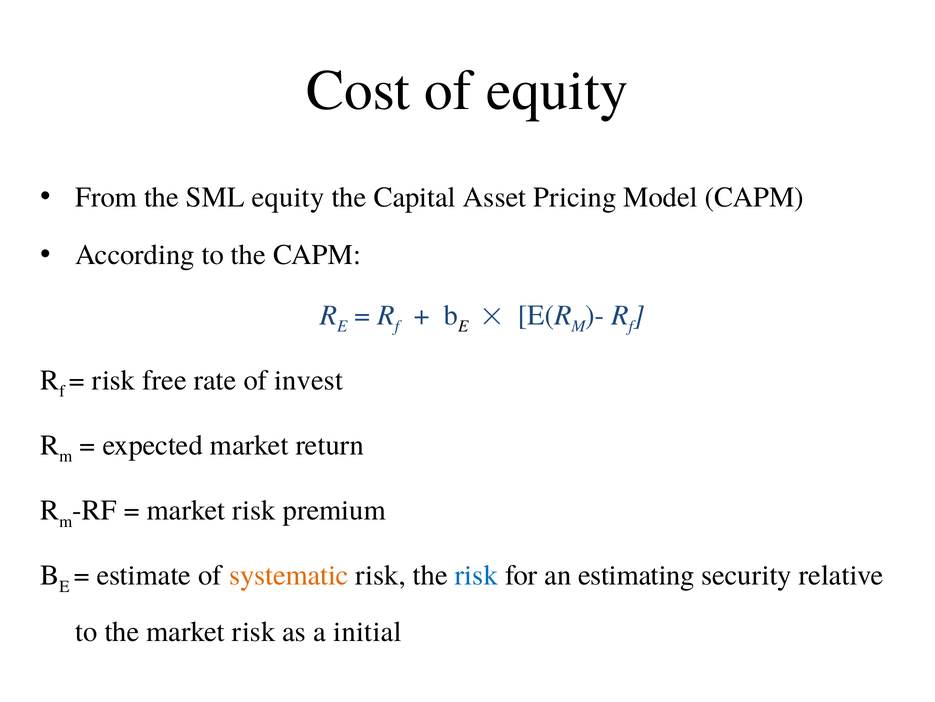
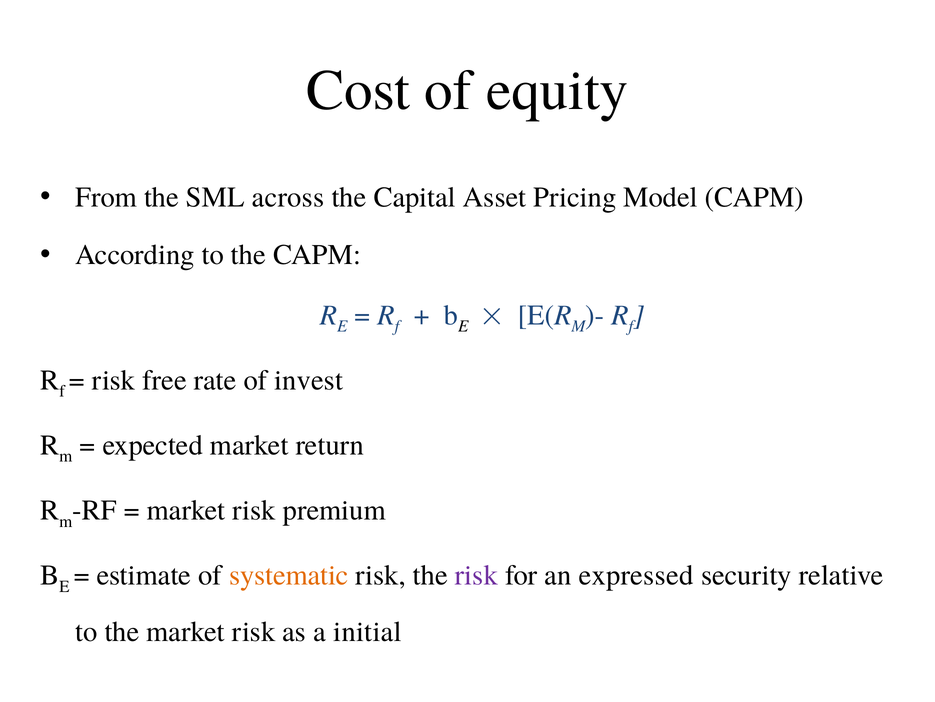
SML equity: equity -> across (288, 197)
risk colour: blue -> purple (476, 575)
estimating: estimating -> expressed (636, 575)
